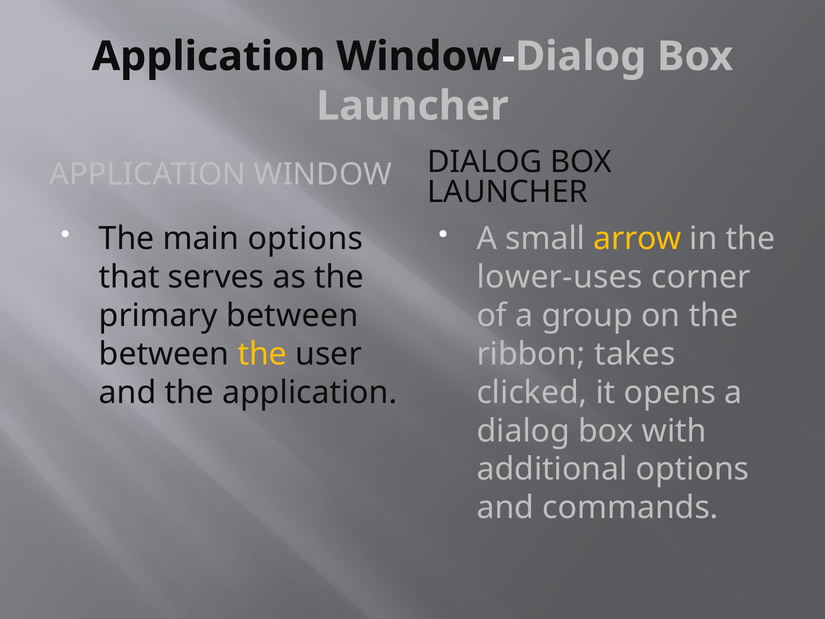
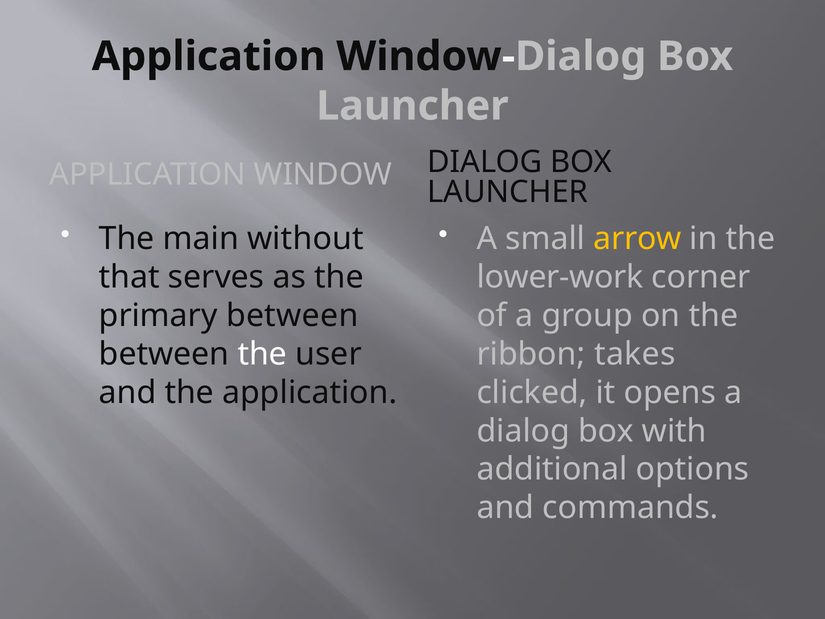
main options: options -> without (305, 239)
lower-uses: lower-uses -> lower-work (560, 277)
the colour: yellow -> white (262, 354)
